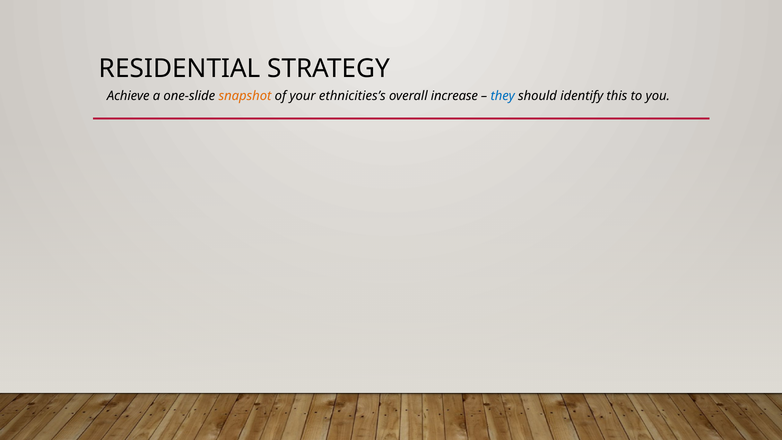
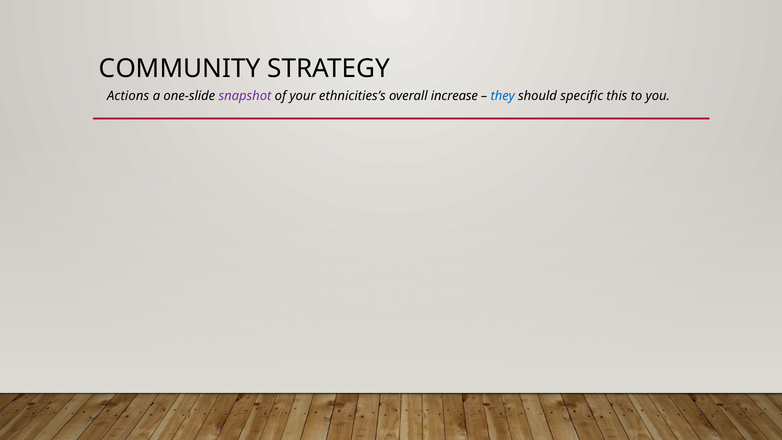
RESIDENTIAL: RESIDENTIAL -> COMMUNITY (180, 68)
Achieve: Achieve -> Actions (128, 96)
snapshot colour: orange -> purple (245, 96)
identify: identify -> specific (582, 96)
